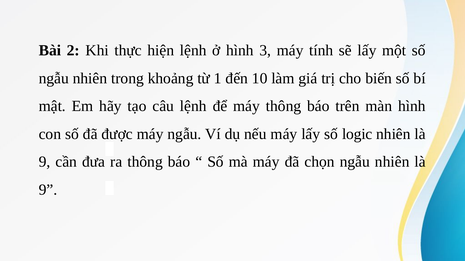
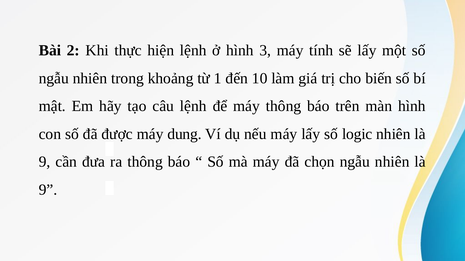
máy ngẫu: ngẫu -> dung (185, 134)
